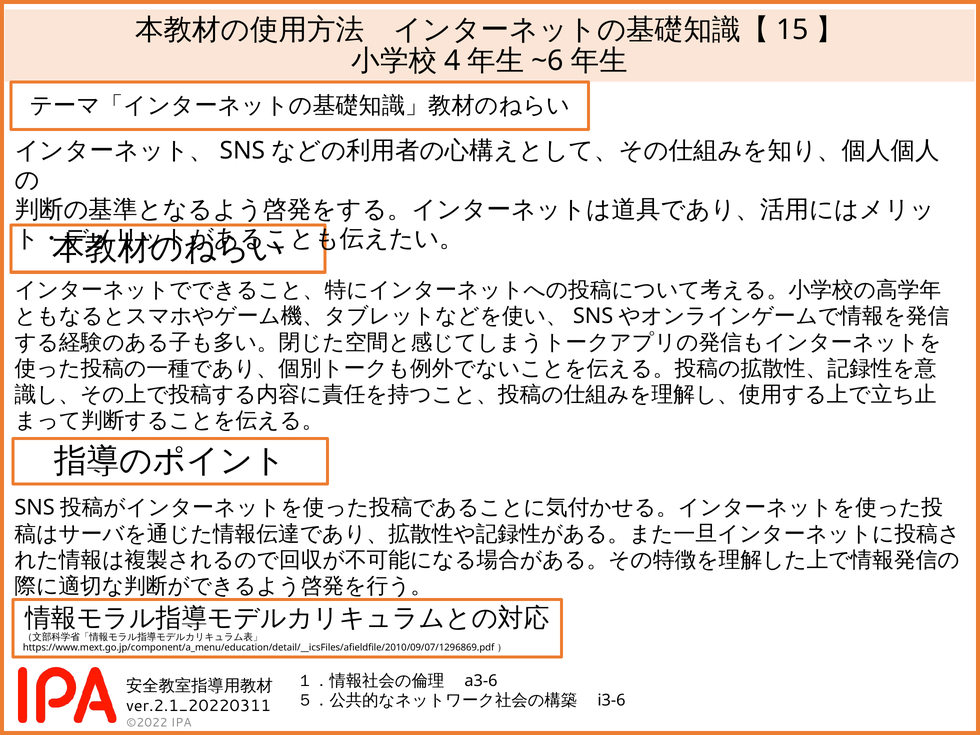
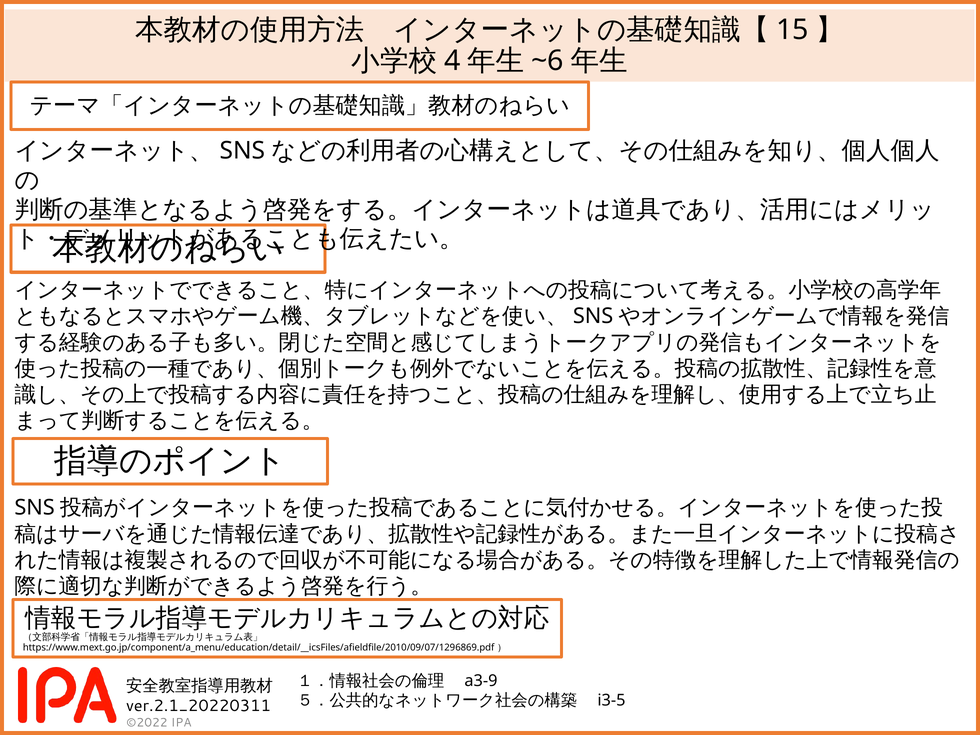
a3-6: a3-6 -> a3-9 (481, 681)
i3-6: i3-6 -> i3-5 (611, 700)
